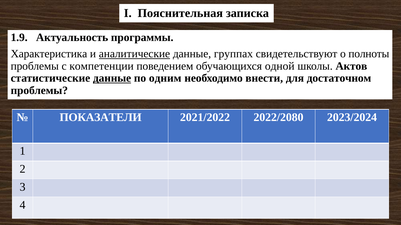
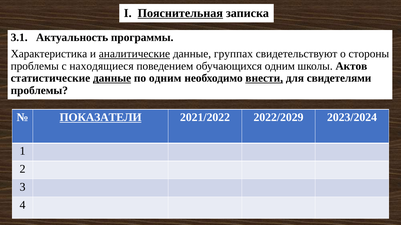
Пояснительная underline: none -> present (180, 13)
1.9: 1.9 -> 3.1 (19, 38)
полноты: полноты -> стороны (369, 54)
компетенции: компетенции -> находящиеся (102, 66)
обучающихся одной: одной -> одним (280, 66)
внести underline: none -> present (264, 78)
достаточном: достаточном -> свидетелями (339, 78)
ПОКАЗАТЕЛИ underline: none -> present (101, 118)
2022/2080: 2022/2080 -> 2022/2029 (279, 118)
